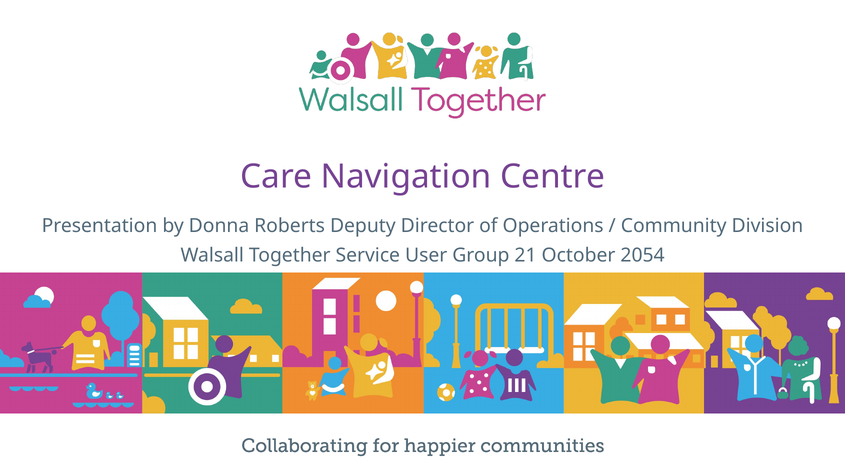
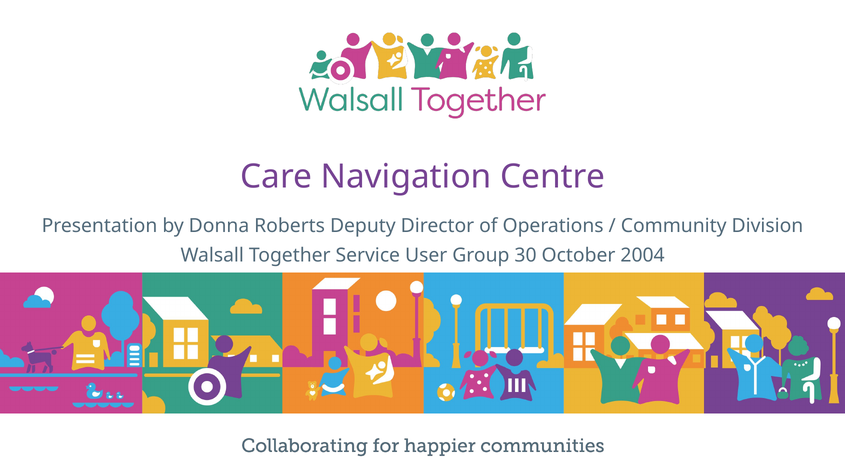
21: 21 -> 30 (526, 255)
2054: 2054 -> 2004 (643, 255)
